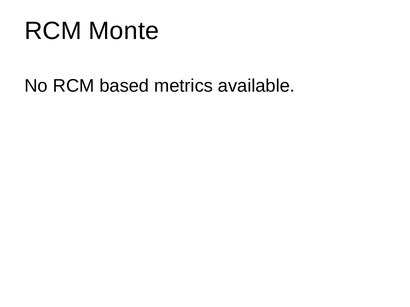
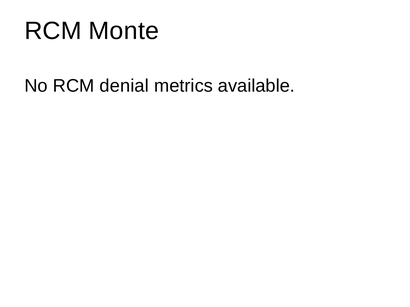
based: based -> denial (124, 86)
